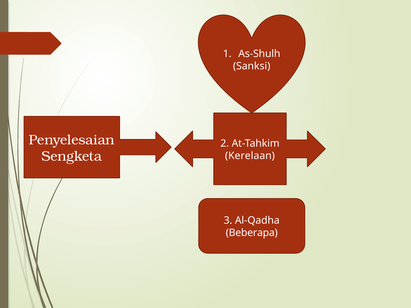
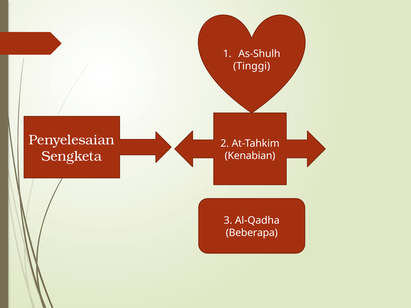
Sanksi: Sanksi -> Tinggi (252, 66)
Kerelaan: Kerelaan -> Kenabian (250, 156)
